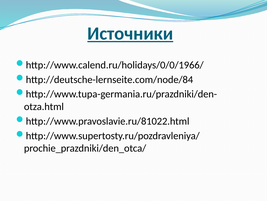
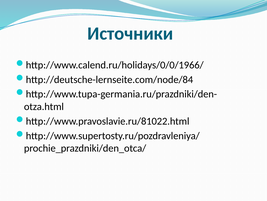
Источники underline: present -> none (130, 34)
